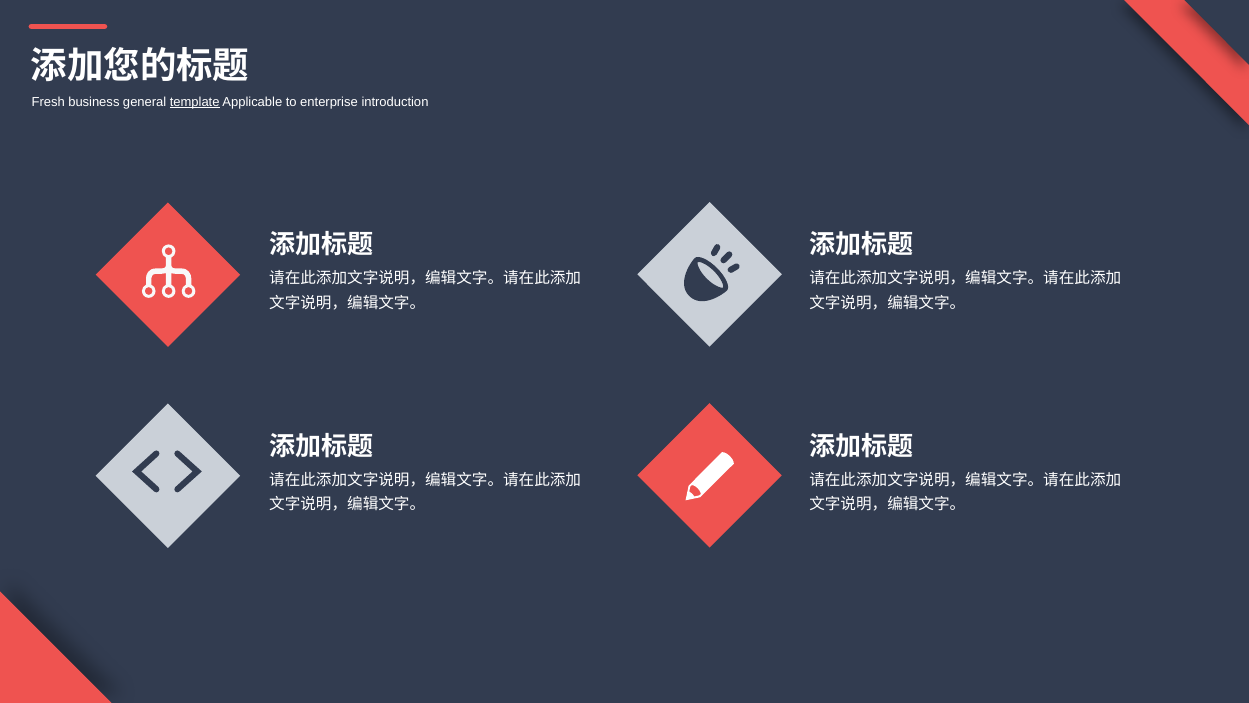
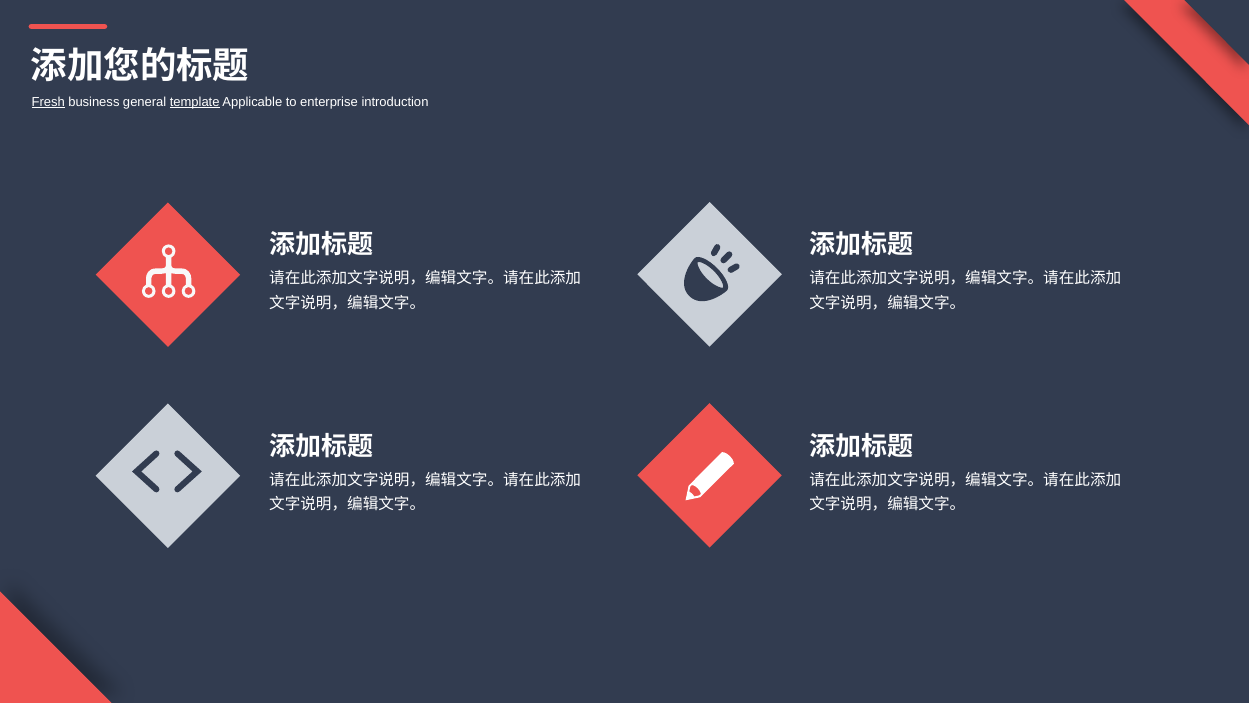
Fresh underline: none -> present (48, 102)
